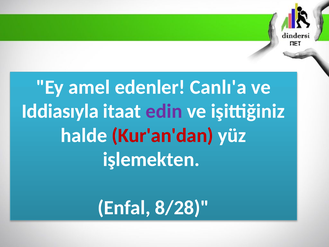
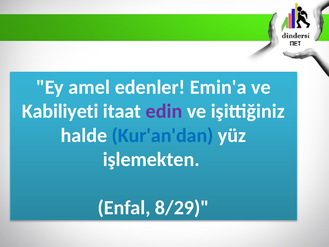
Canlı'a: Canlı'a -> Emin'a (218, 87)
Iddiasıyla: Iddiasıyla -> Kabiliyeti (60, 111)
Kur'an'dan colour: red -> blue (163, 135)
8/28: 8/28 -> 8/29 (182, 208)
